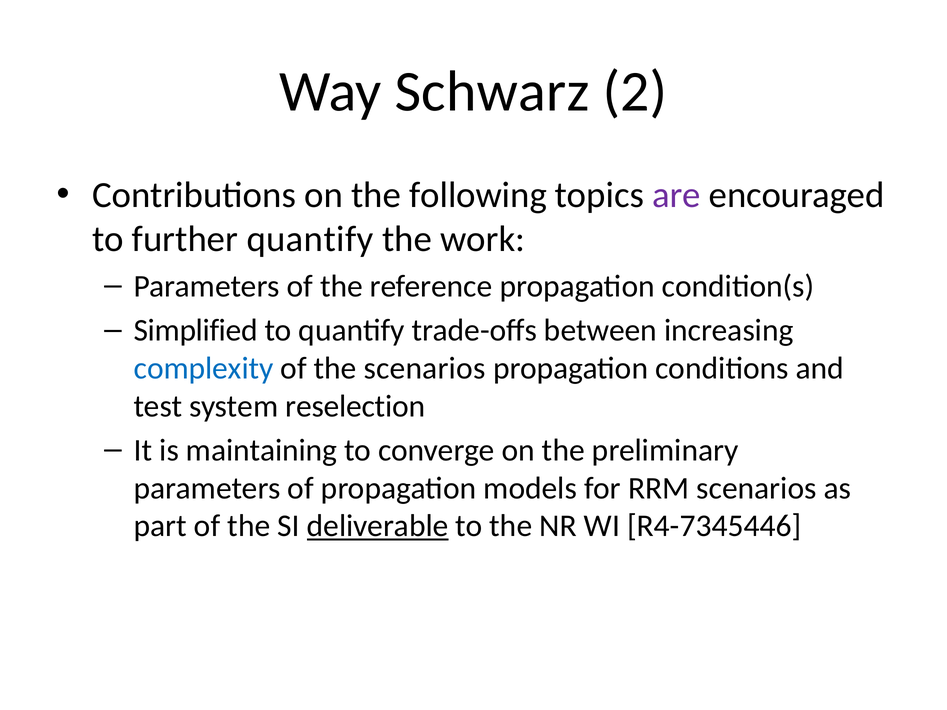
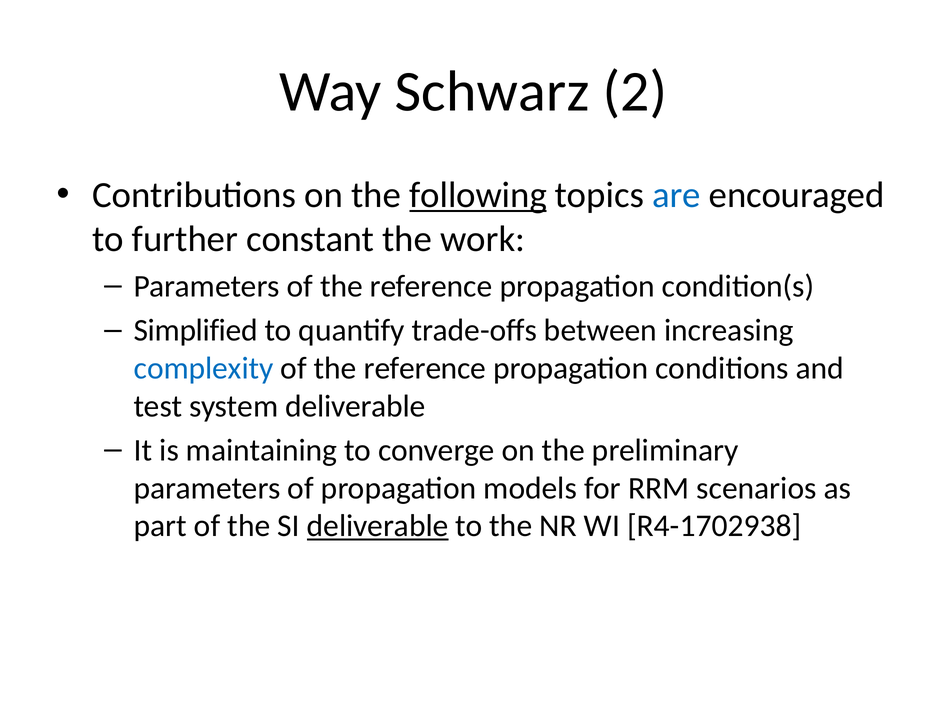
following underline: none -> present (478, 195)
are colour: purple -> blue (676, 195)
further quantify: quantify -> constant (310, 239)
scenarios: scenarios -> reference (425, 368)
system reselection: reselection -> deliverable (355, 406)
R4-7345446: R4-7345446 -> R4-1702938 (714, 526)
